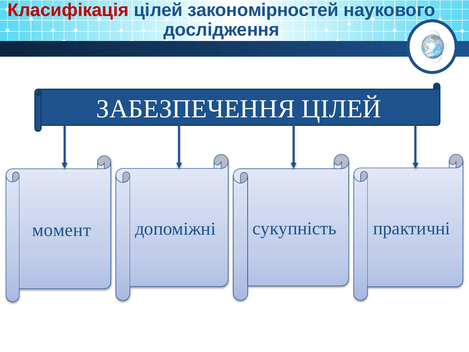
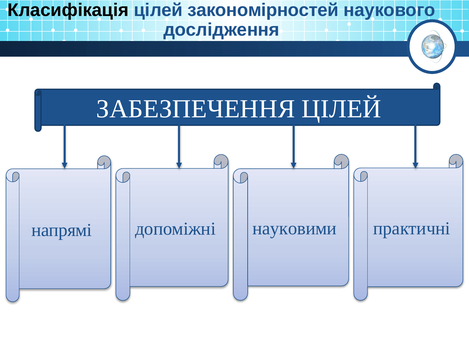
Класифікація colour: red -> black (68, 10)
момент: момент -> напрямі (62, 230)
сукупність: сукупність -> науковими (295, 228)
